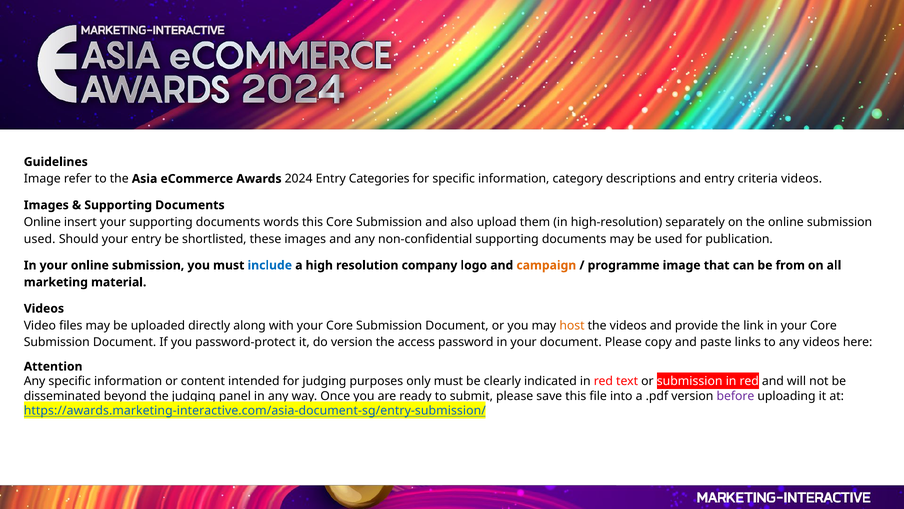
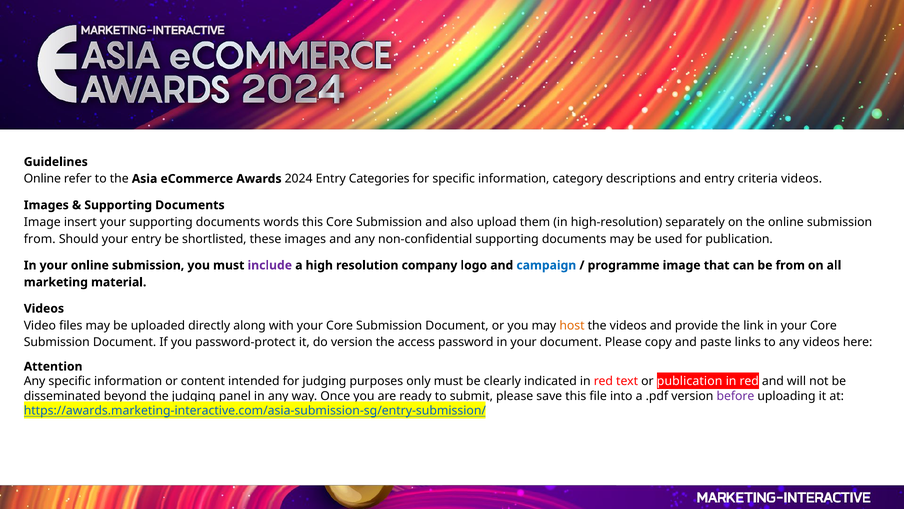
Image: Image -> Online (42, 179)
Online: Online -> Image (42, 222)
used: used -> from (40, 239)
include colour: blue -> purple (270, 265)
campaign colour: orange -> blue (546, 265)
or submission: submission -> publication (690, 381)
https://awards.marketing-interactive.com/asia-document-sg/entry-submission/: https://awards.marketing-interactive.com/asia-document-sg/entry-submission/ -> https://awards.marketing-interactive.com/asia-submission-sg/entry-submission/ (255, 410)
